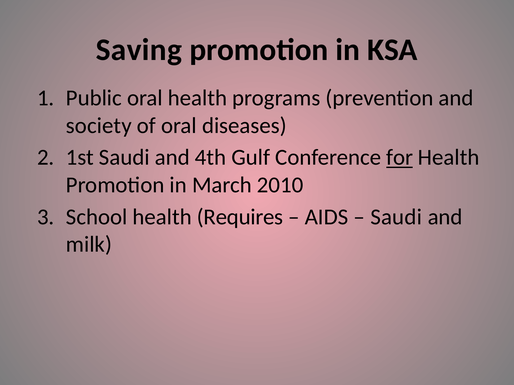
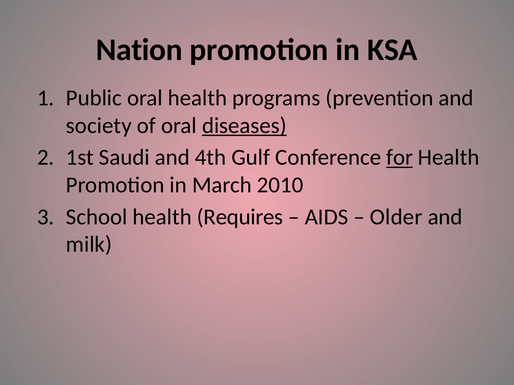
Saving: Saving -> Nation (139, 50)
diseases underline: none -> present (244, 126)
Saudi: Saudi -> Older (396, 217)
